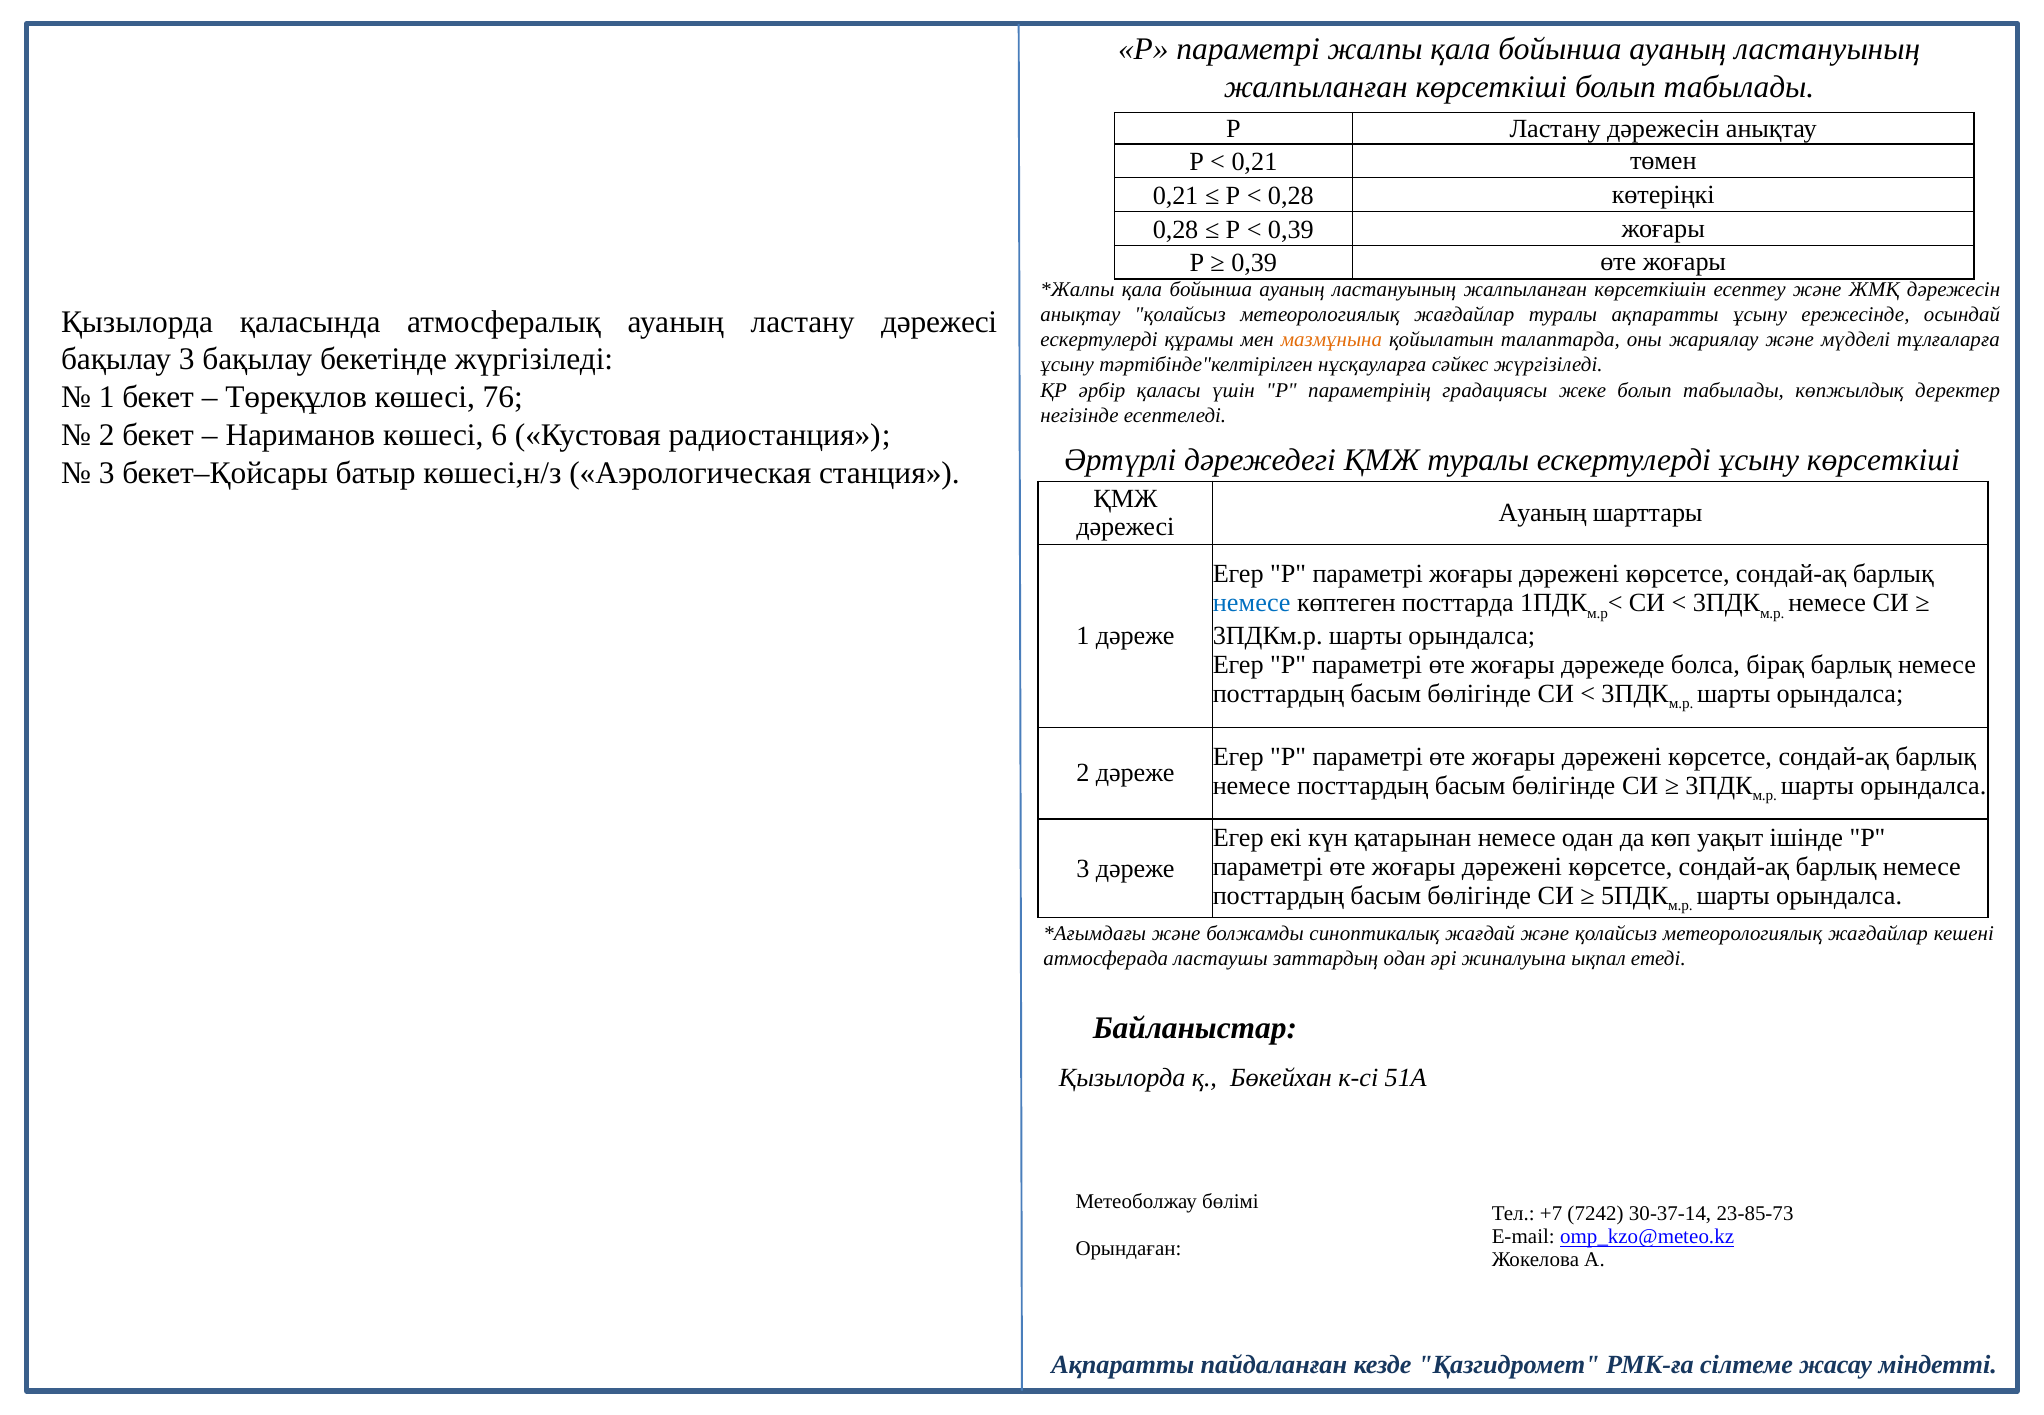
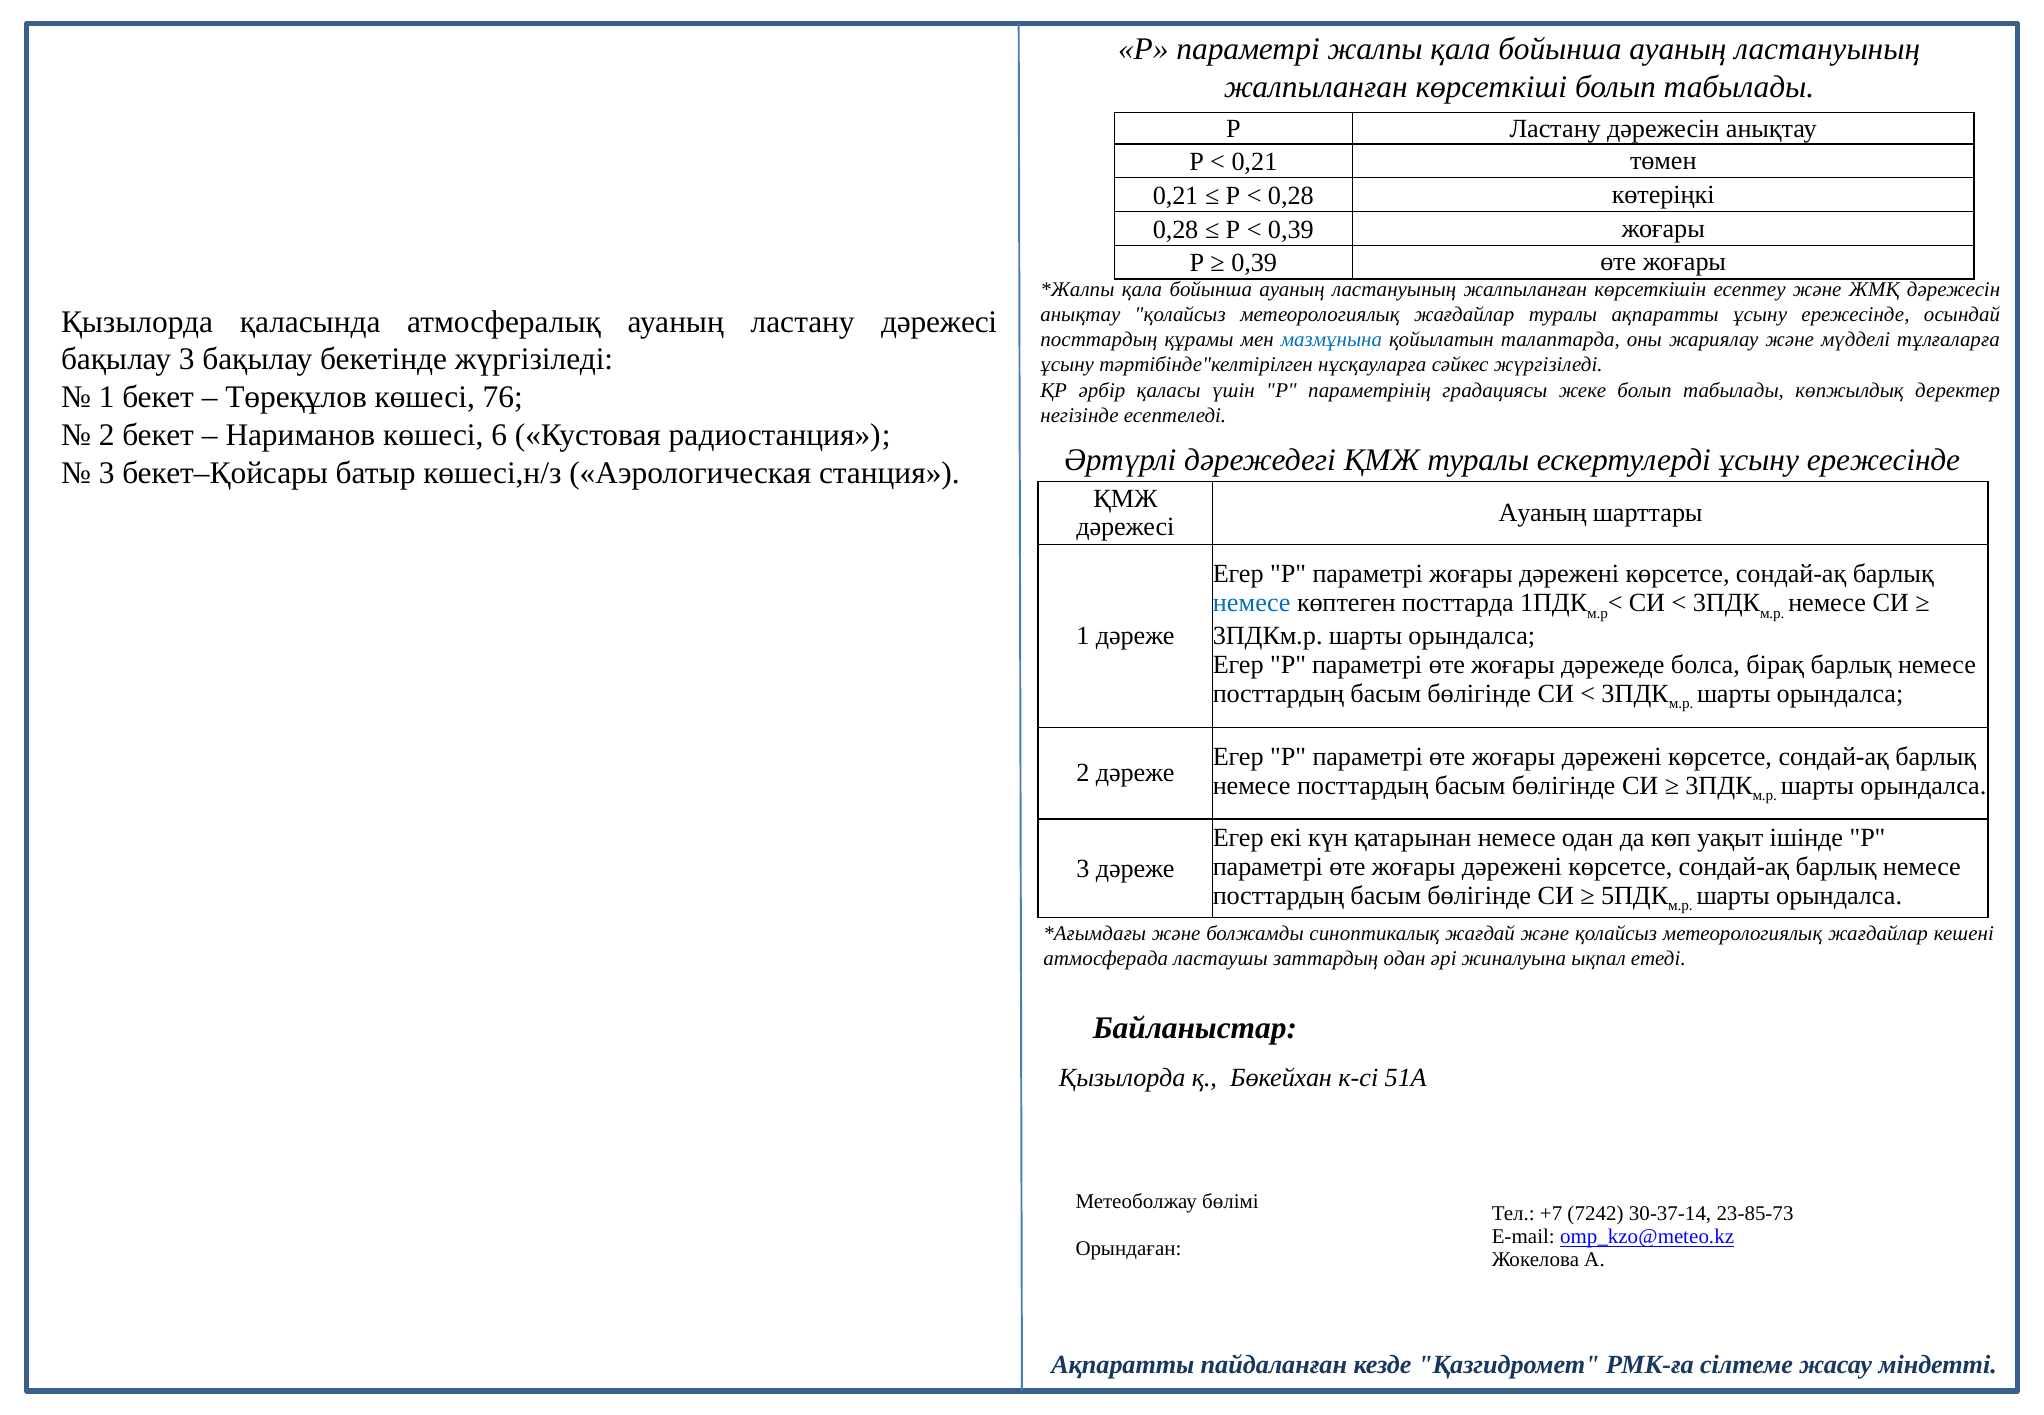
ескертулерді: ескертулерді -> посттардың (1099, 340)
мазмұнына colour: orange -> blue (1331, 340)
ескертулерді ұсыну көрсеткіші: көрсеткіші -> ережесінде (1883, 460)
